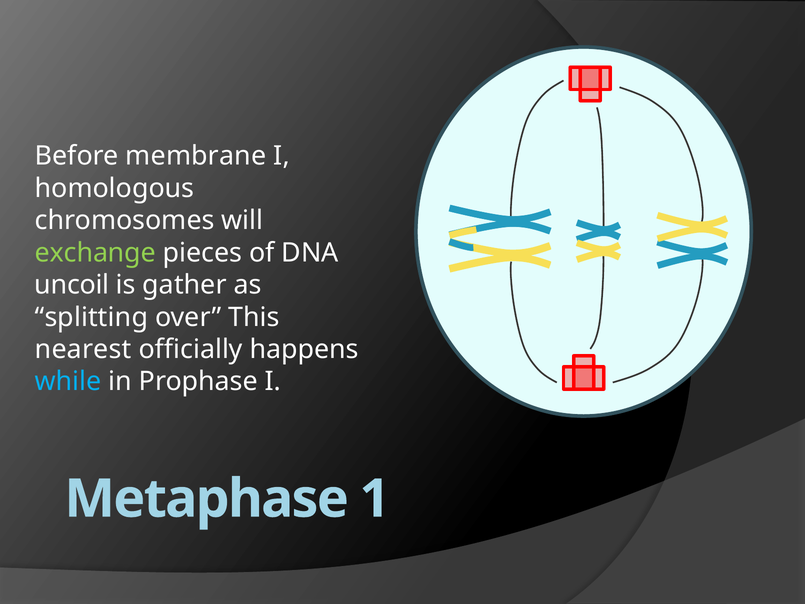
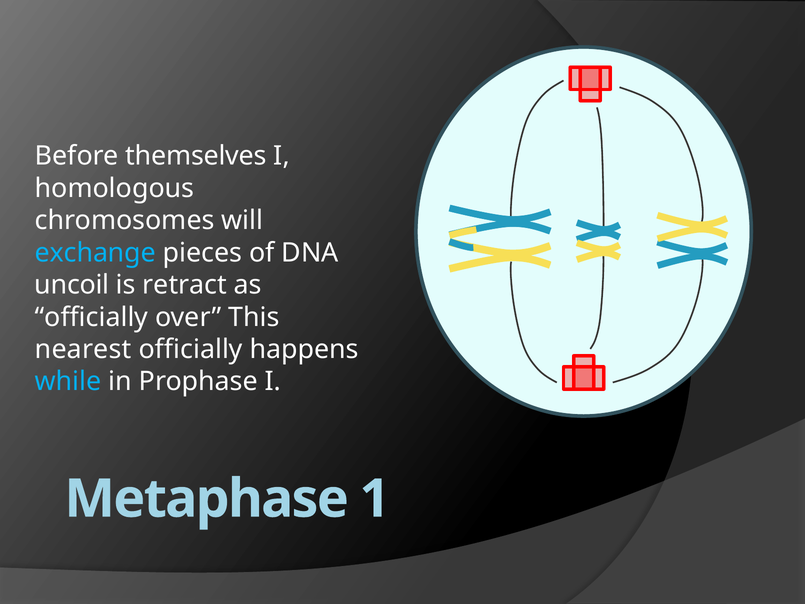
membrane: membrane -> themselves (196, 156)
exchange colour: light green -> light blue (95, 253)
gather: gather -> retract (185, 285)
splitting: splitting -> officially (91, 317)
